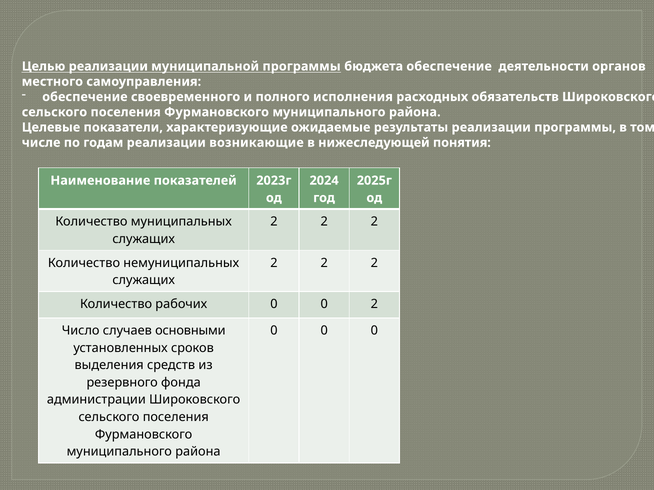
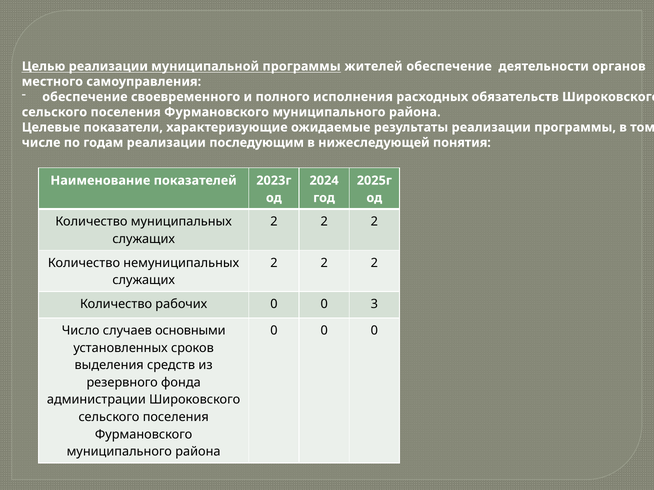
бюджета: бюджета -> жителей (374, 66)
возникающие: возникающие -> последующим (257, 143)
0 2: 2 -> 3 (374, 304)
